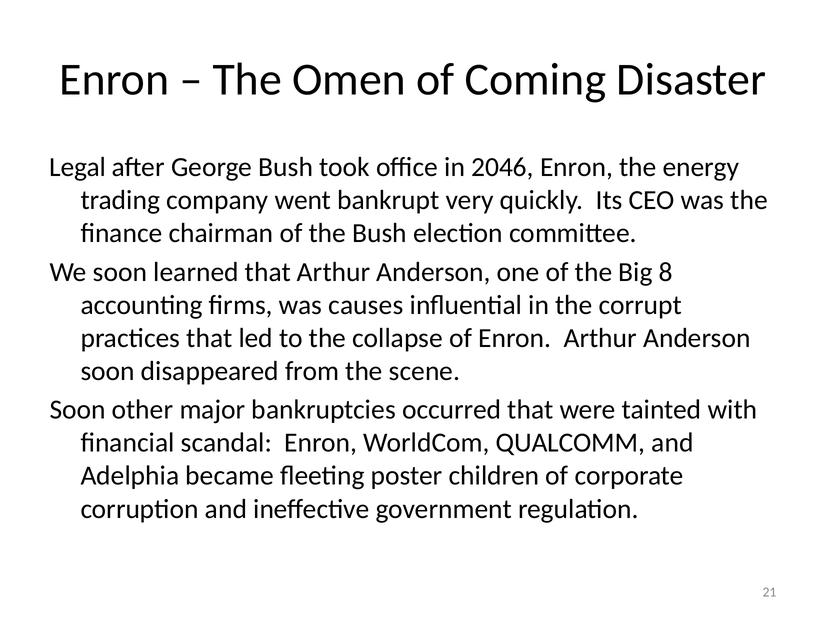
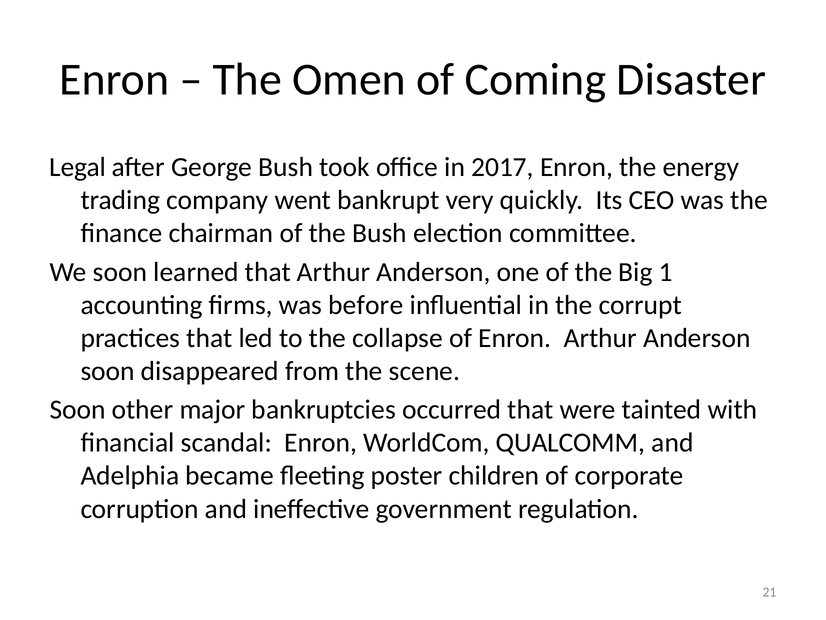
2046: 2046 -> 2017 (502, 167)
8: 8 -> 1 (666, 272)
causes: causes -> before (366, 305)
